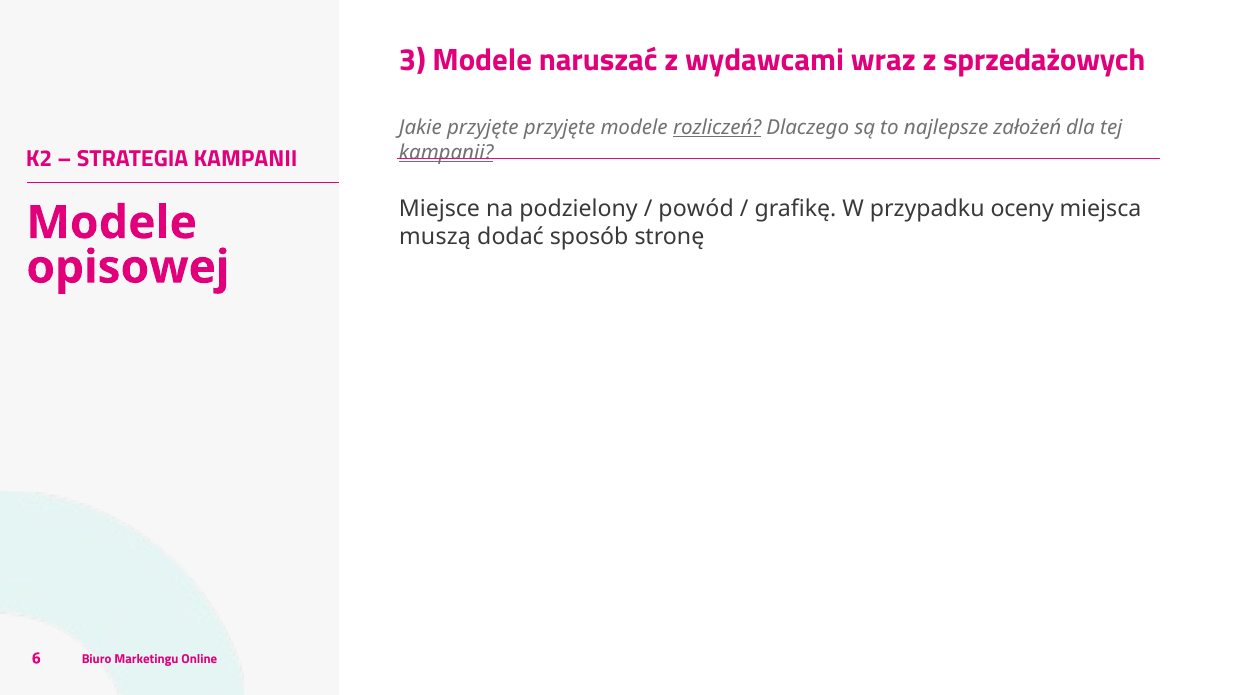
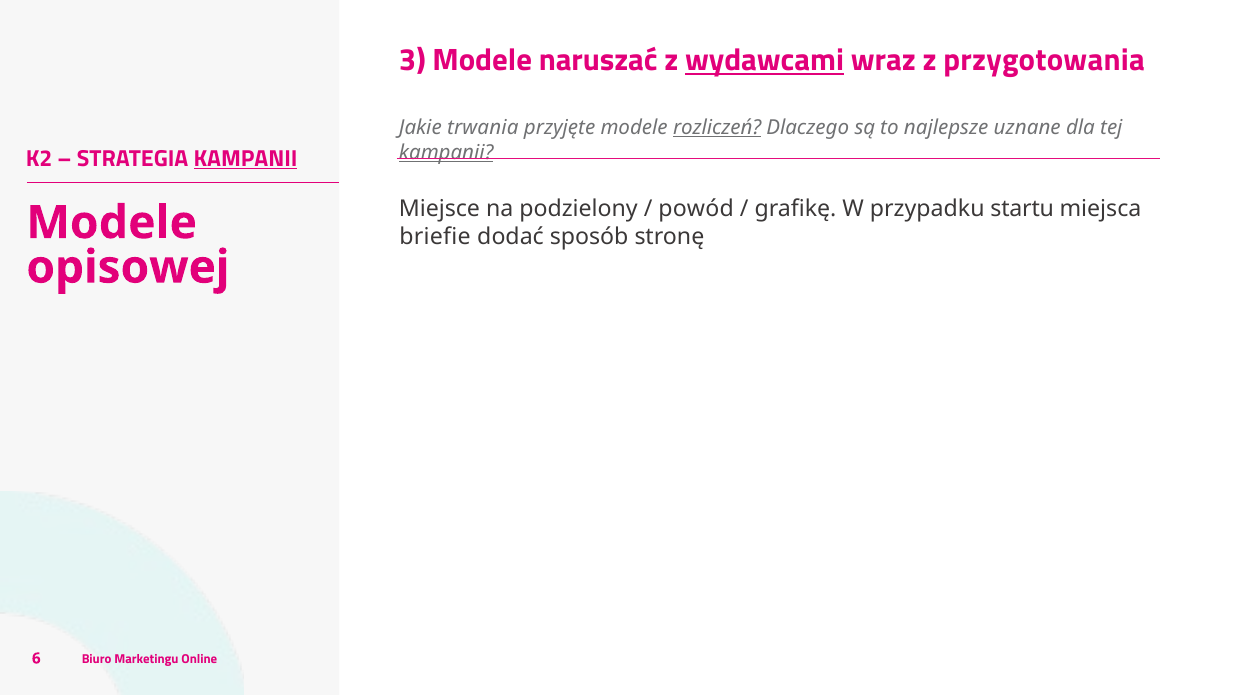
wydawcami underline: none -> present (765, 61)
sprzedażowych: sprzedażowych -> przygotowania (1044, 61)
Jakie przyjęte: przyjęte -> trwania (483, 128)
założeń: założeń -> uznane (1027, 128)
KAMPANII underline: none -> present (246, 158)
oceny: oceny -> startu (1022, 208)
muszą: muszą -> briefie (435, 236)
